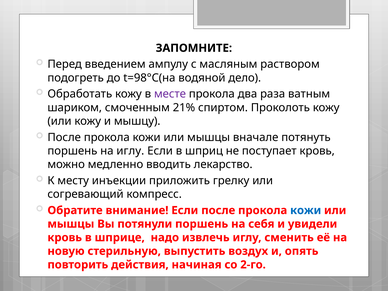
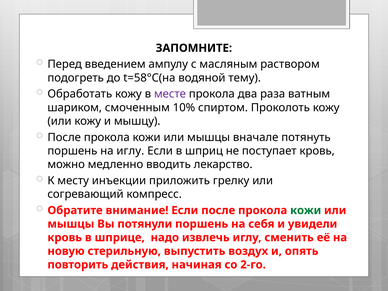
t=98°C(на: t=98°C(на -> t=58°C(на (149, 78)
дело: дело -> тему (245, 78)
21%: 21% -> 10% (184, 108)
кожи colour: blue -> green (306, 210)
